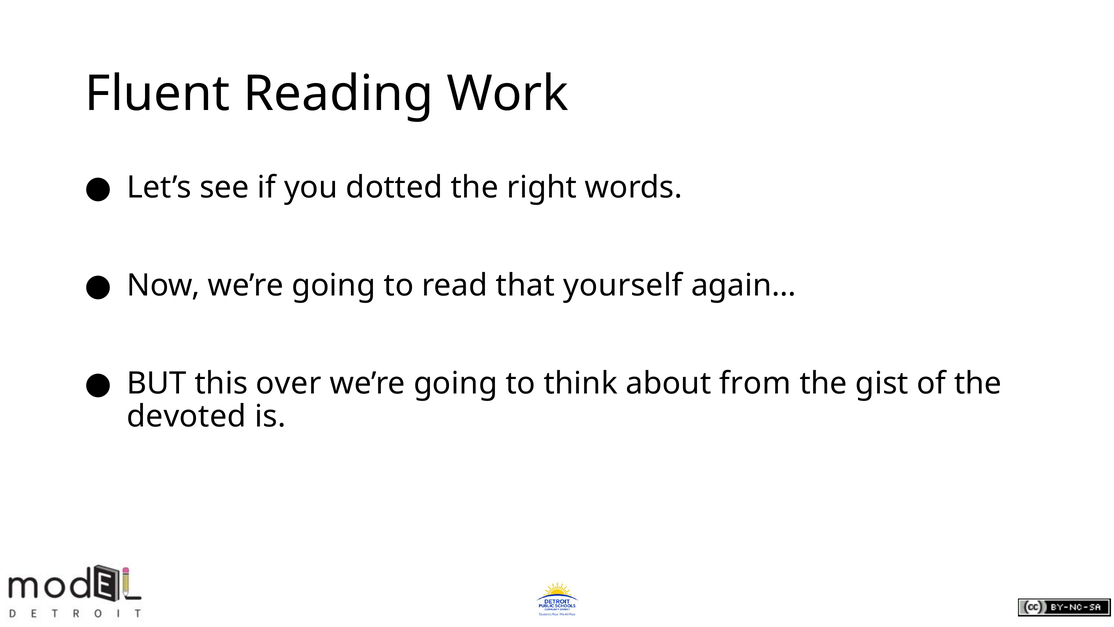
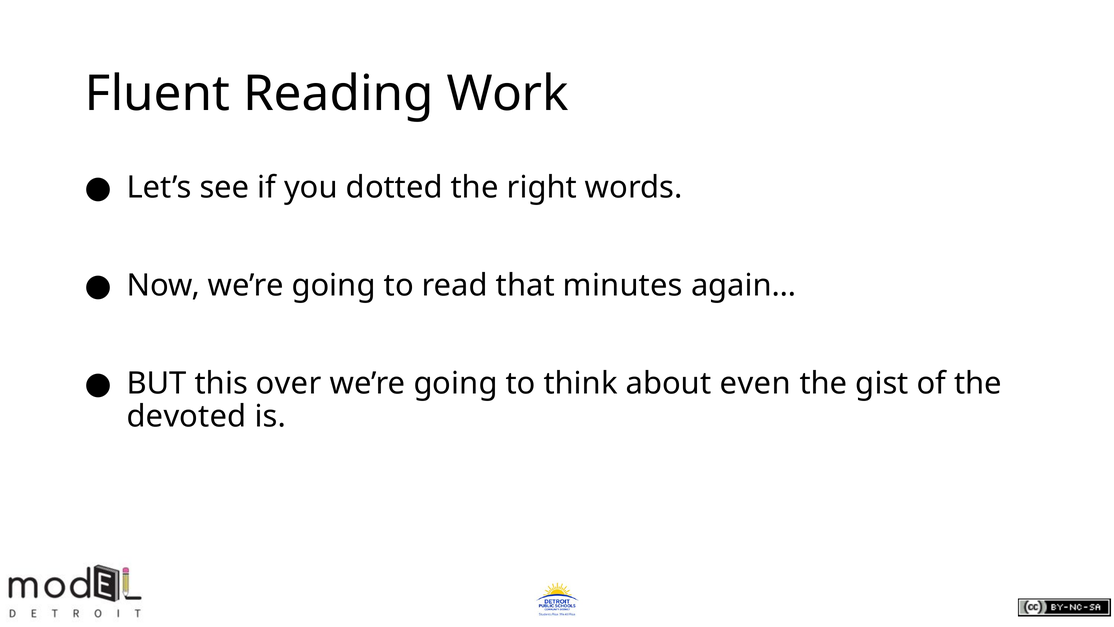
yourself: yourself -> minutes (623, 285)
from: from -> even (755, 383)
